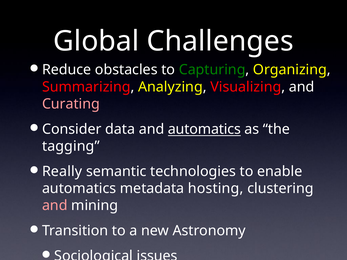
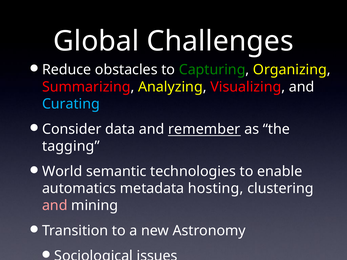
Curating colour: pink -> light blue (71, 104)
and automatics: automatics -> remember (204, 129)
Really: Really -> World (62, 172)
